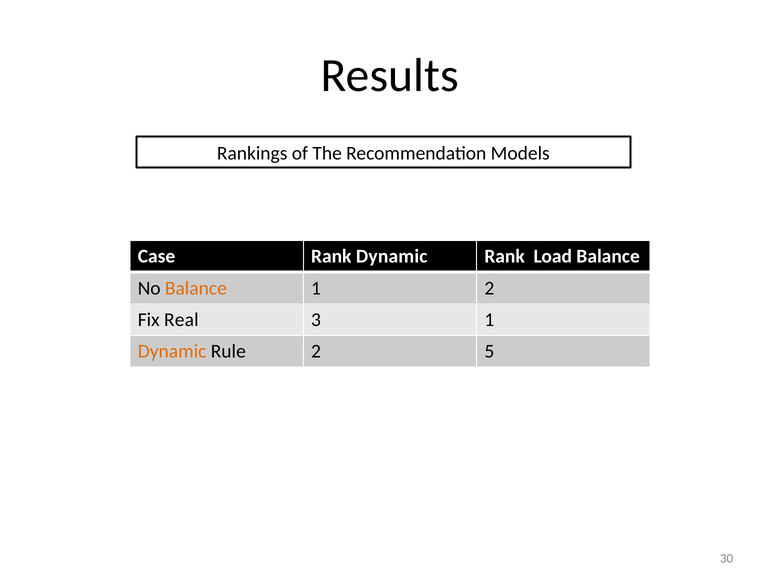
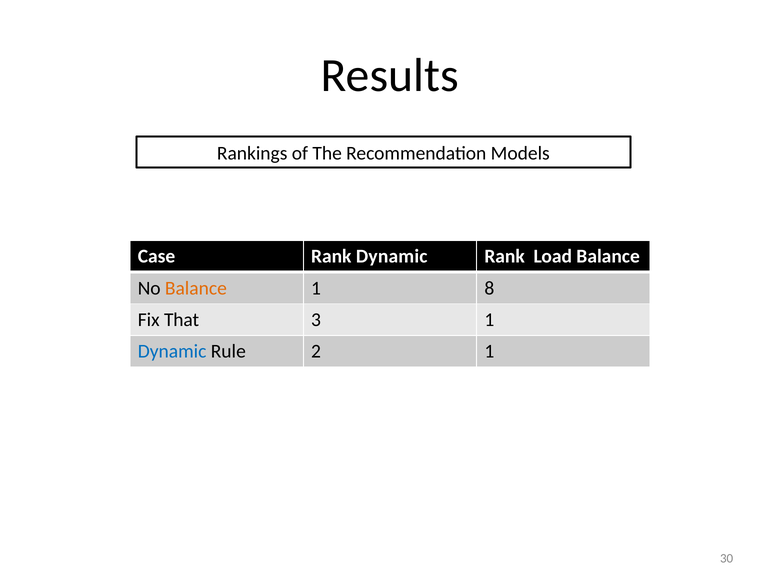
1 2: 2 -> 8 (489, 288)
Real: Real -> That (182, 320)
Dynamic colour: orange -> blue (172, 351)
2 5: 5 -> 1 (489, 351)
